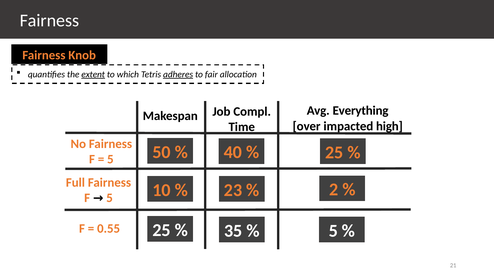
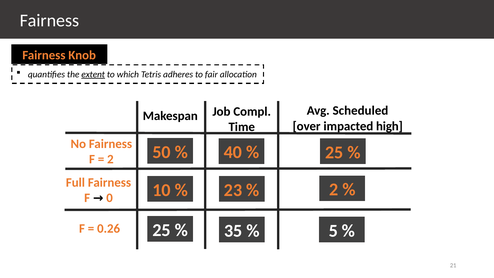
adheres underline: present -> none (178, 74)
Everything: Everything -> Scheduled (360, 111)
5: 5 -> 2 (110, 159)
5: 5 -> 0 (110, 198)
0.55: 0.55 -> 0.26 (109, 228)
